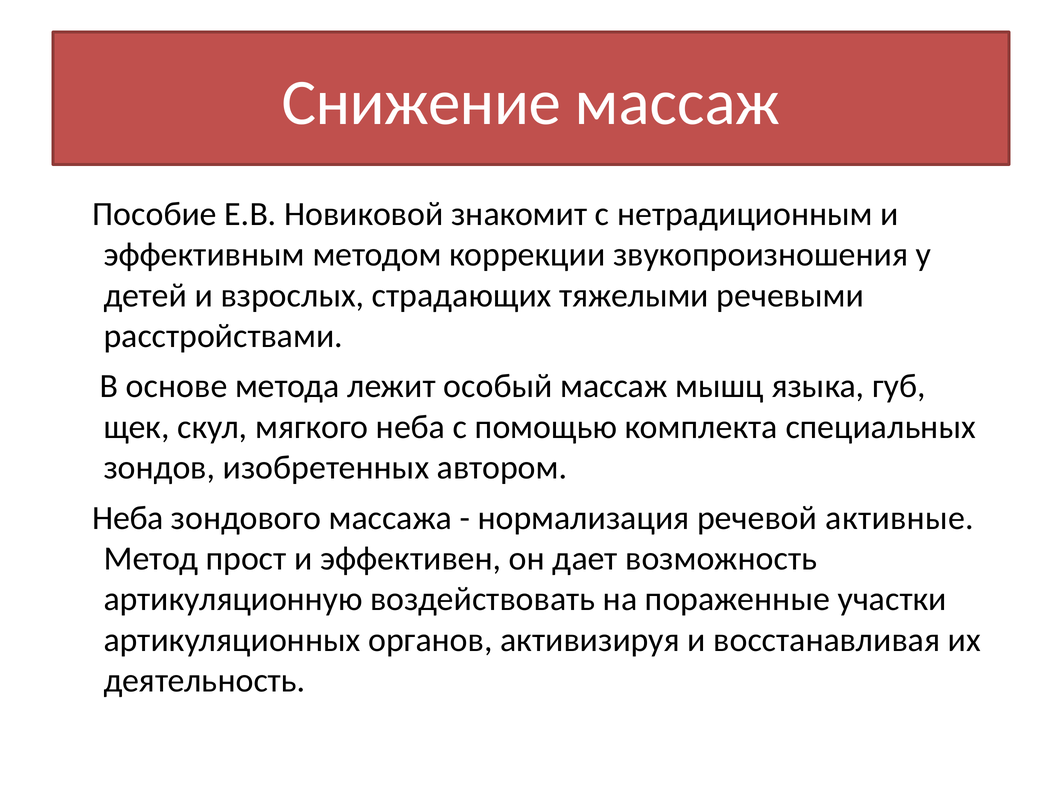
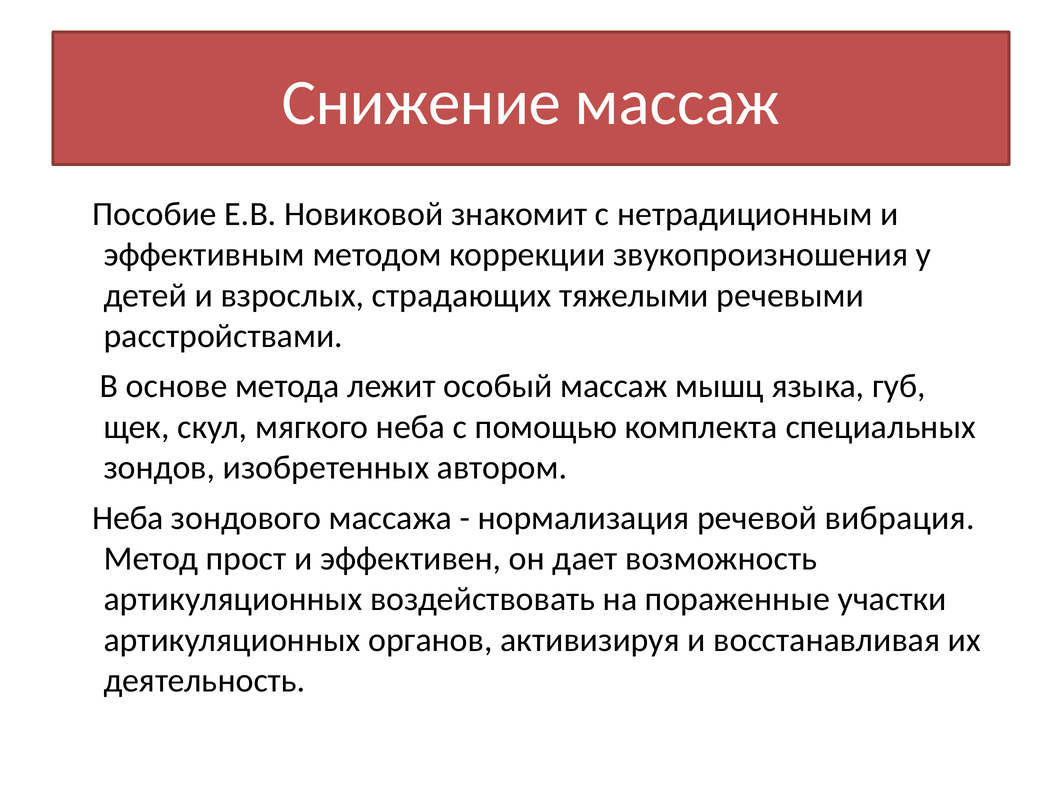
активные: активные -> вибрация (900, 518)
артикуляционную: артикуляционную -> артикуляционных (233, 599)
